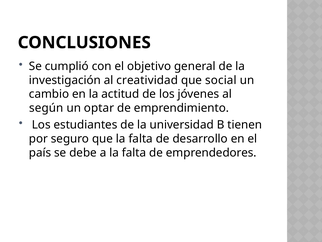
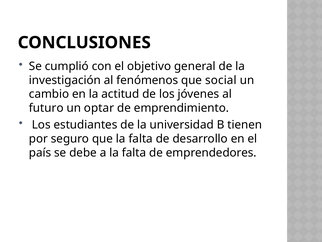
creatividad: creatividad -> fenómenos (147, 80)
según: según -> futuro (46, 108)
